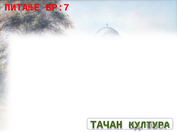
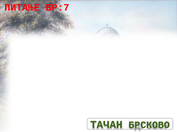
КУЛТУРА: КУЛТУРА -> БРСКОВО (149, 126)
